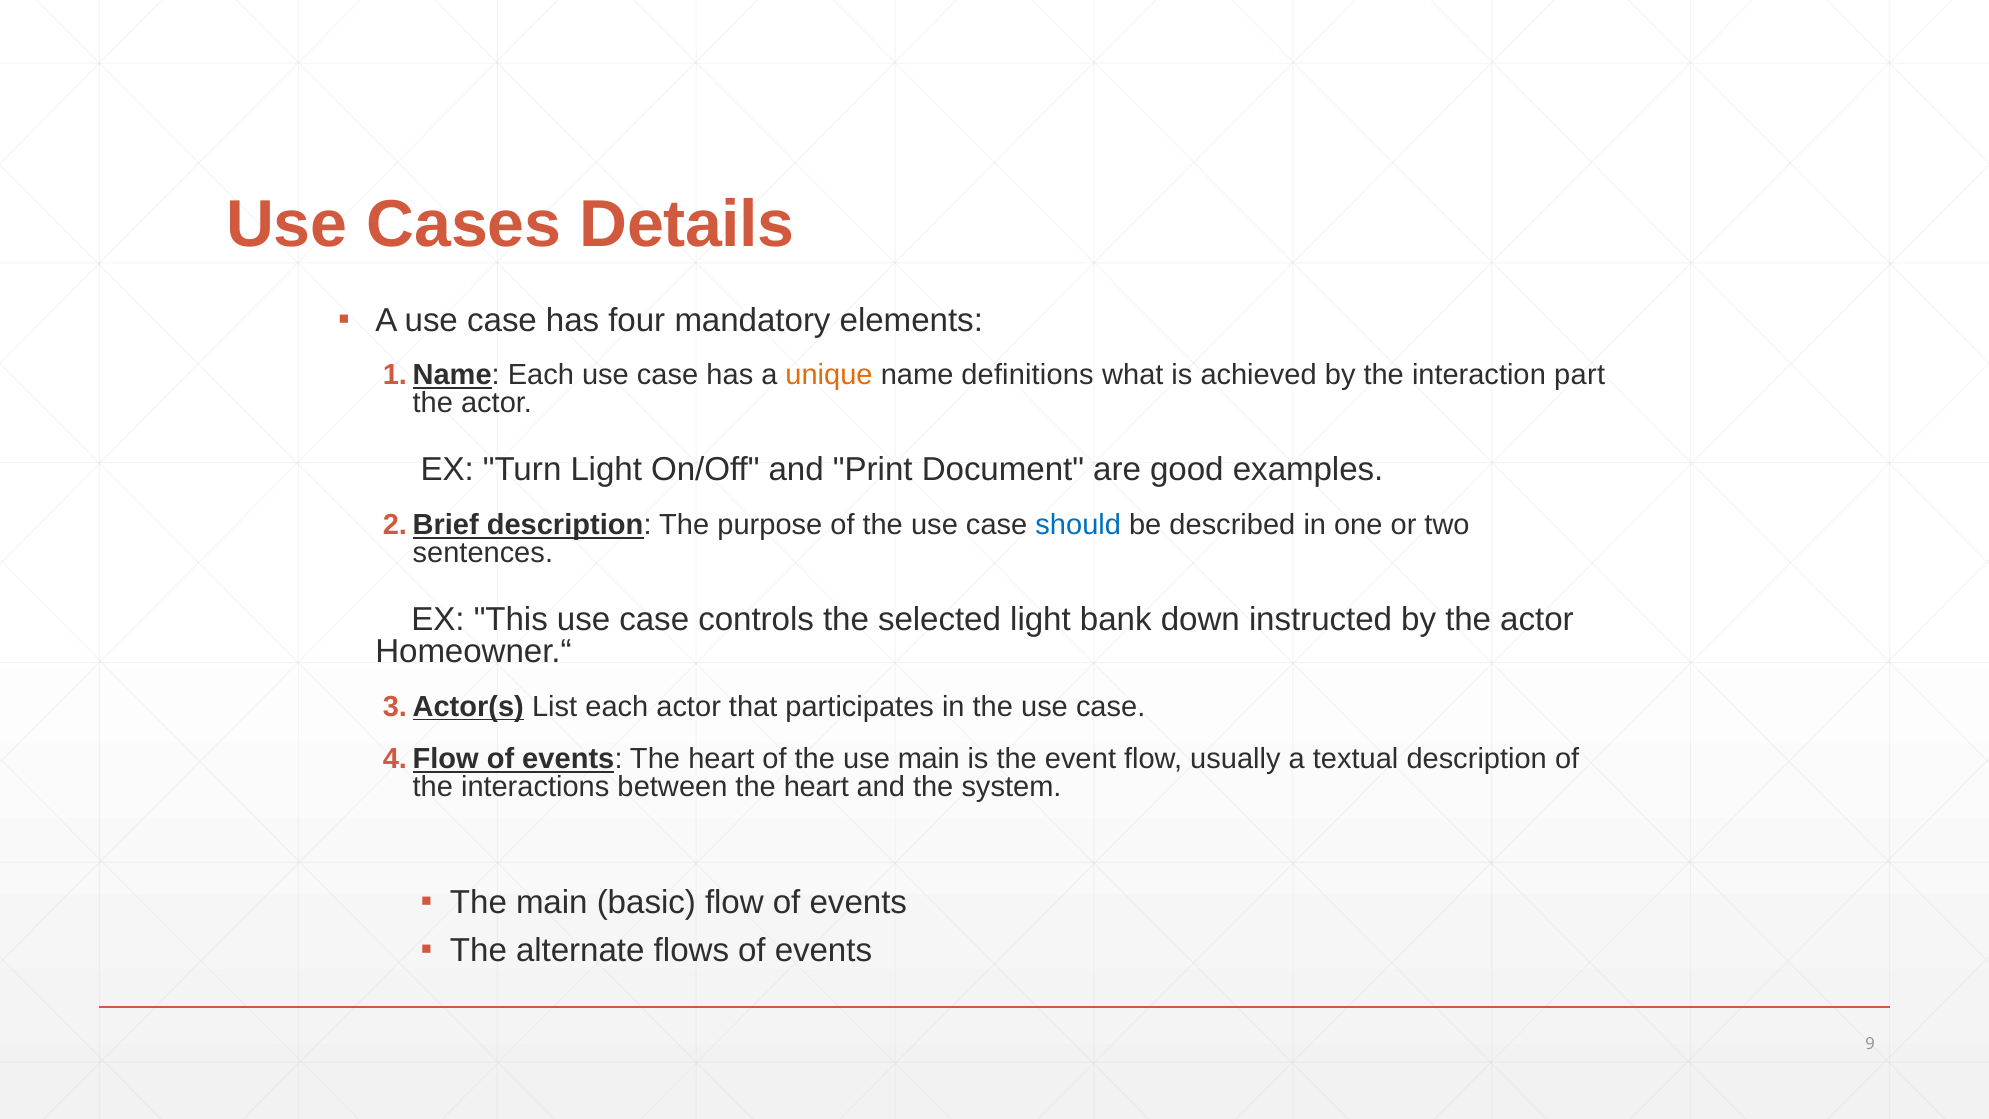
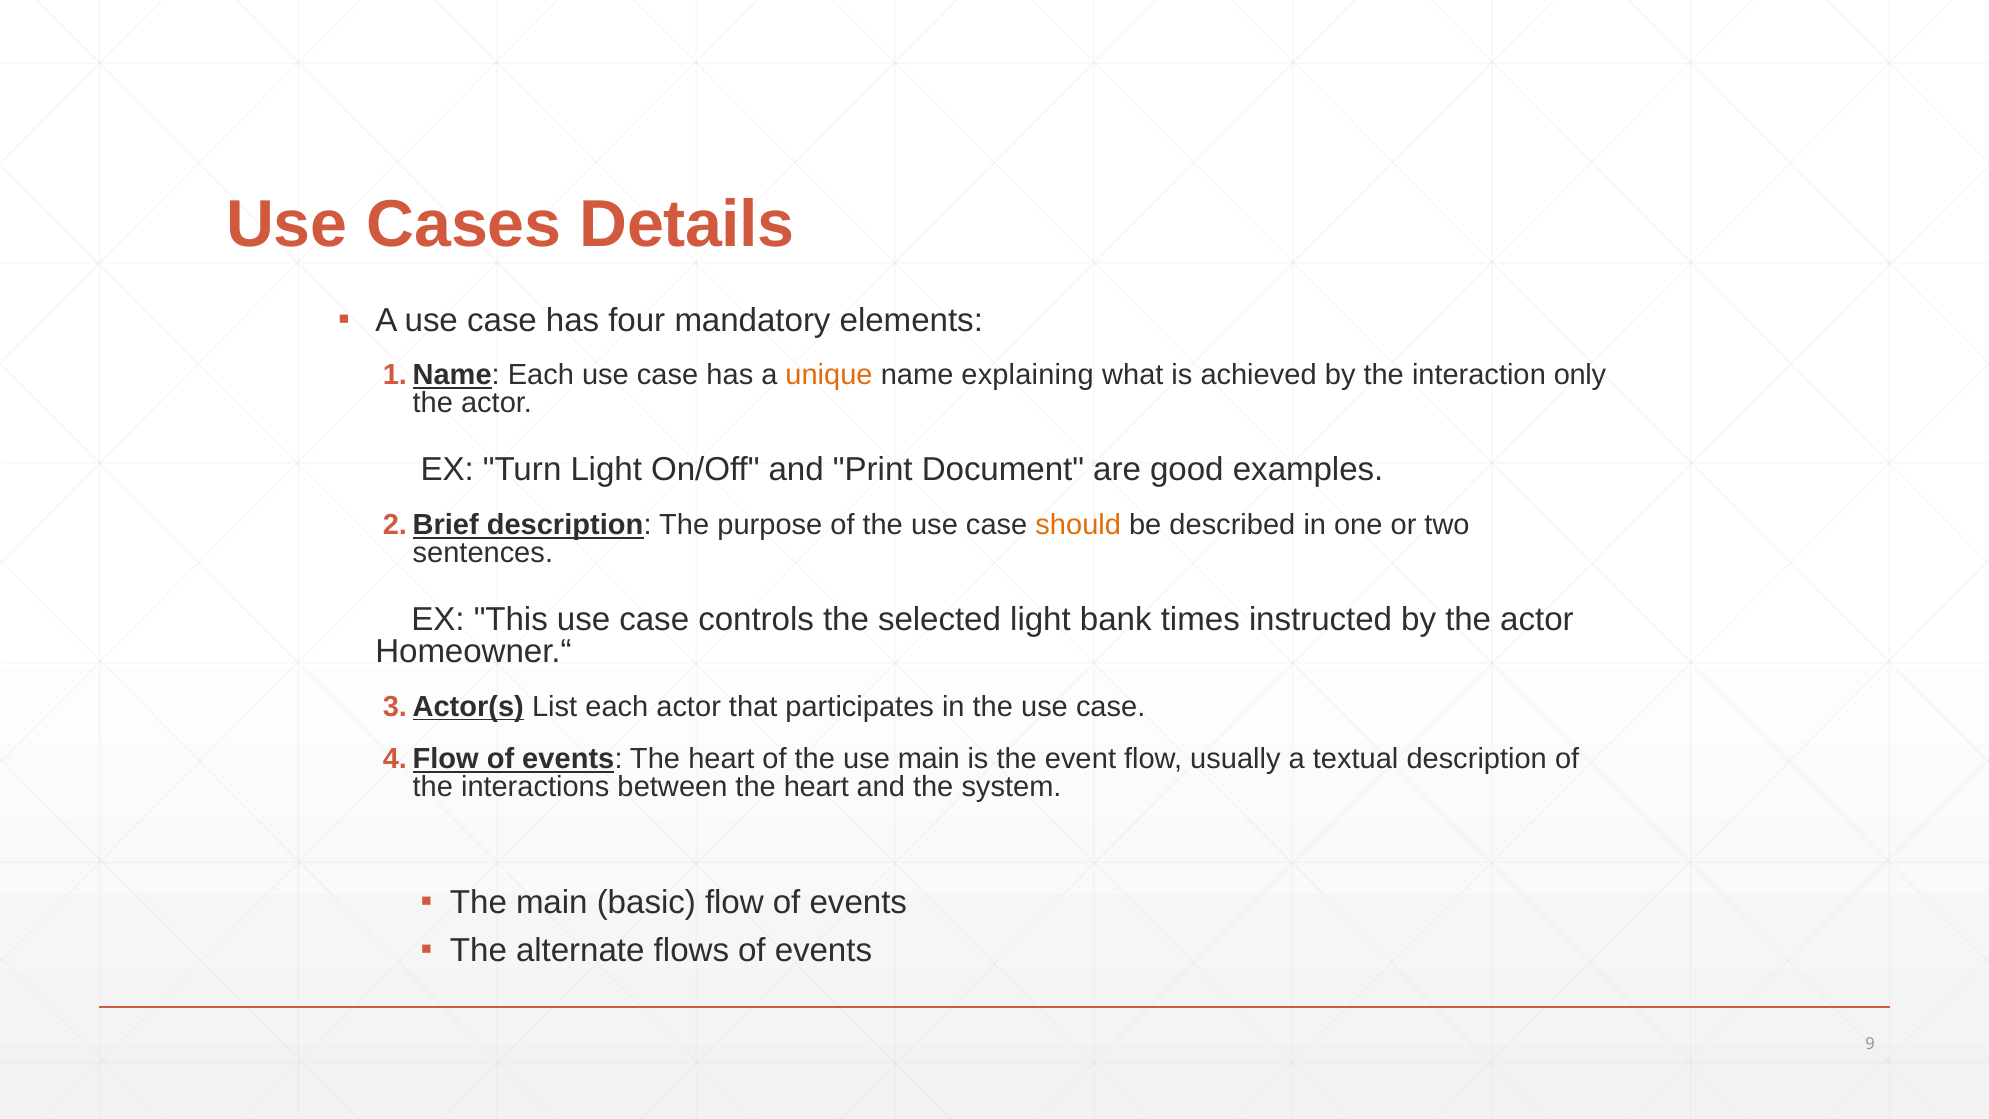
definitions: definitions -> explaining (1028, 375)
part: part -> only (1580, 375)
should colour: blue -> orange (1078, 525)
down: down -> times (1200, 620)
